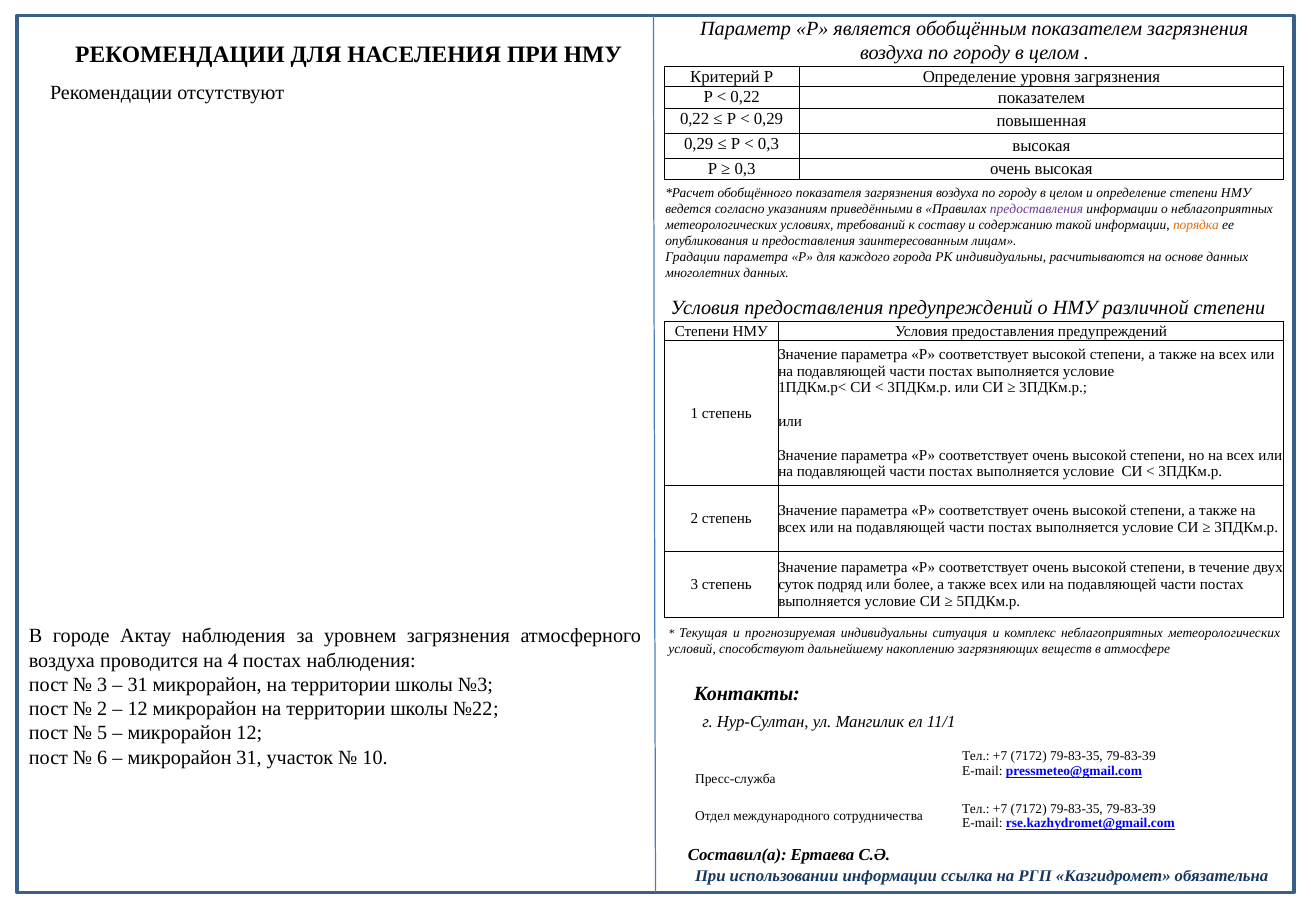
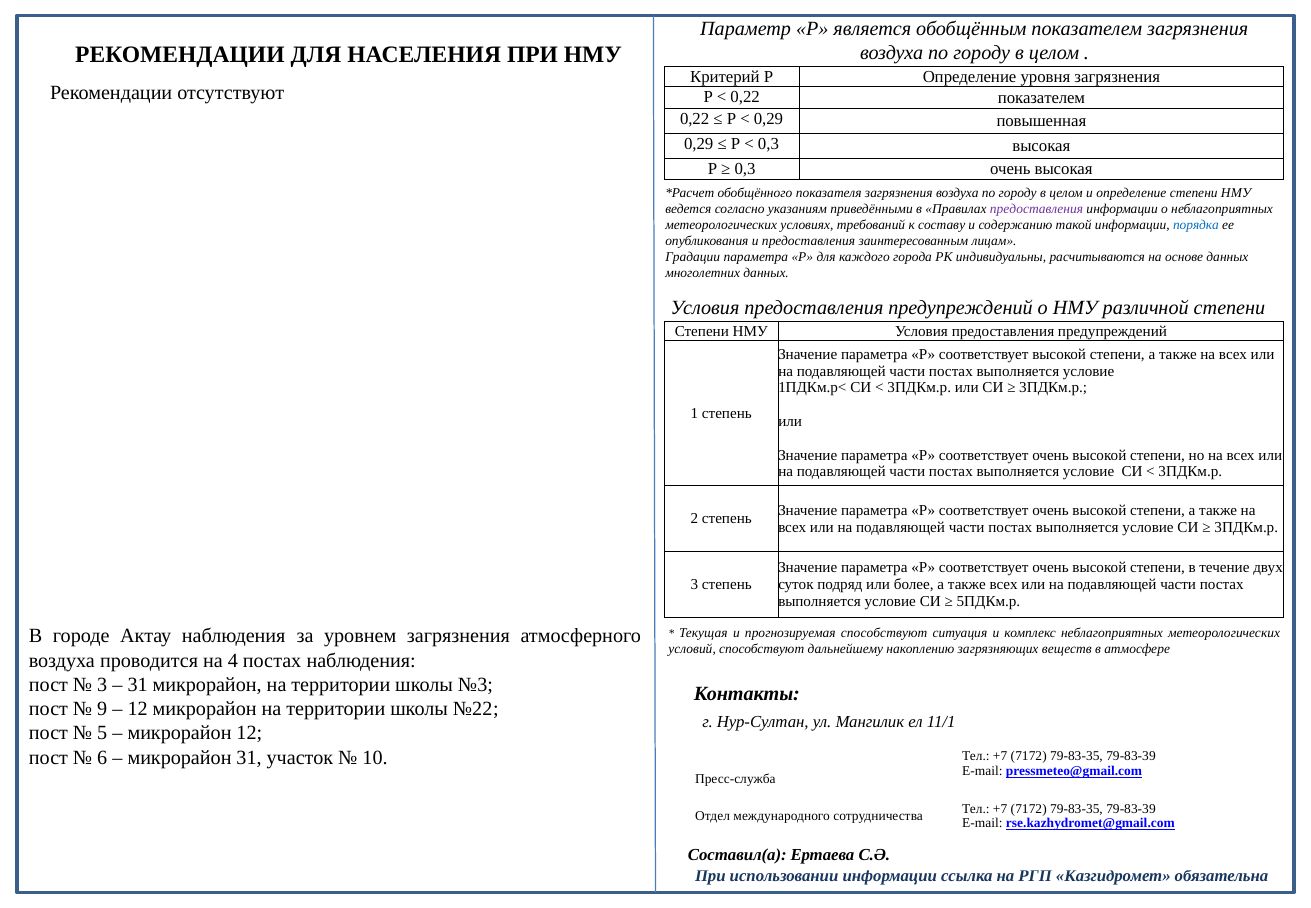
порядка colour: orange -> blue (1196, 225)
прогнозируемая индивидуальны: индивидуальны -> способствуют (884, 633)
2: 2 -> 9 (102, 709)
